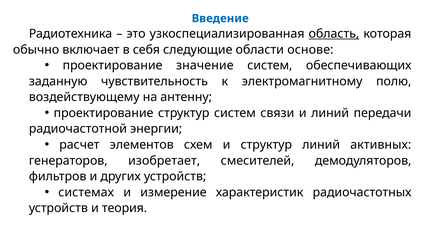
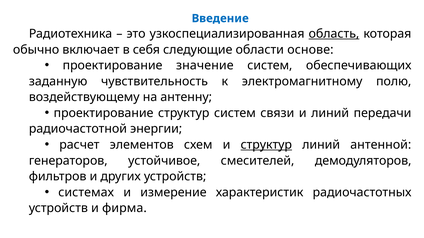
структур underline: none -> present (266, 145)
активных: активных -> антенной (381, 145)
изобретает: изобретает -> устойчивое (164, 161)
теория: теория -> фирма (124, 209)
